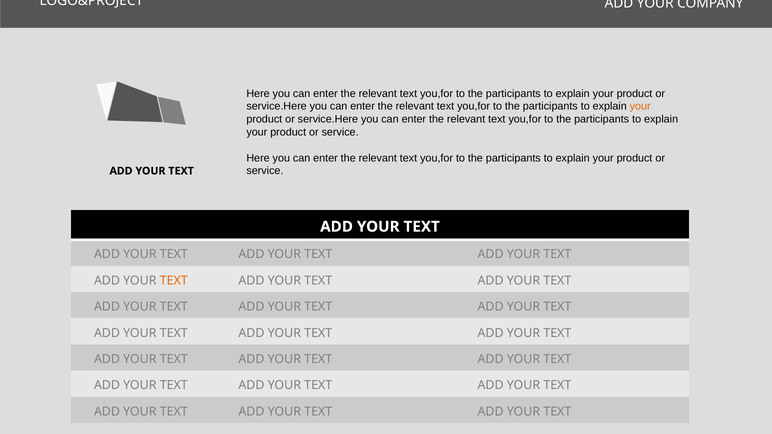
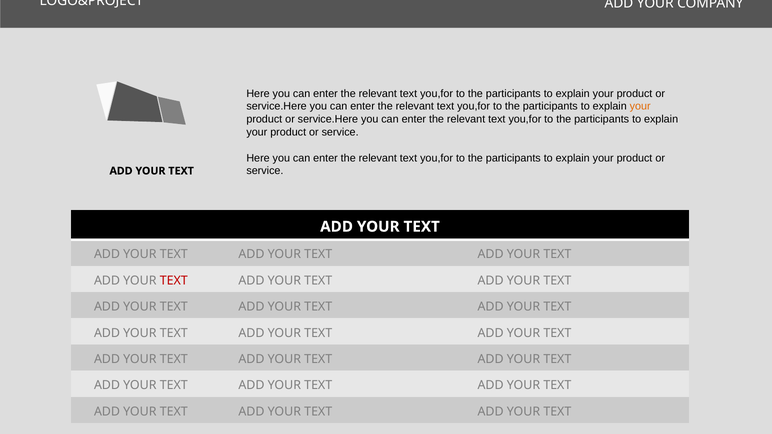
TEXT colour: orange -> red (174, 281)
